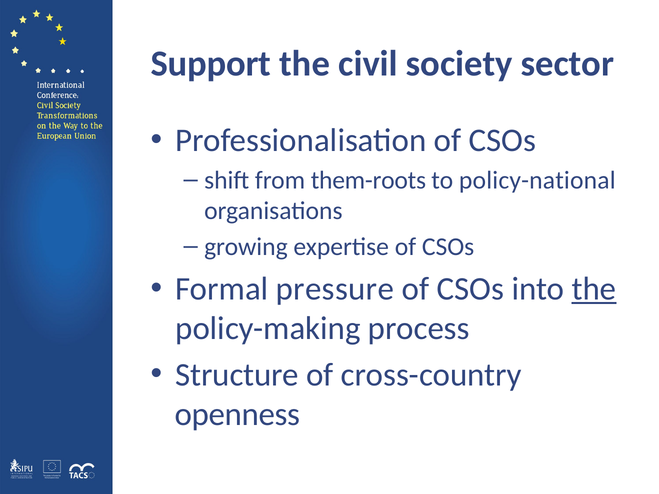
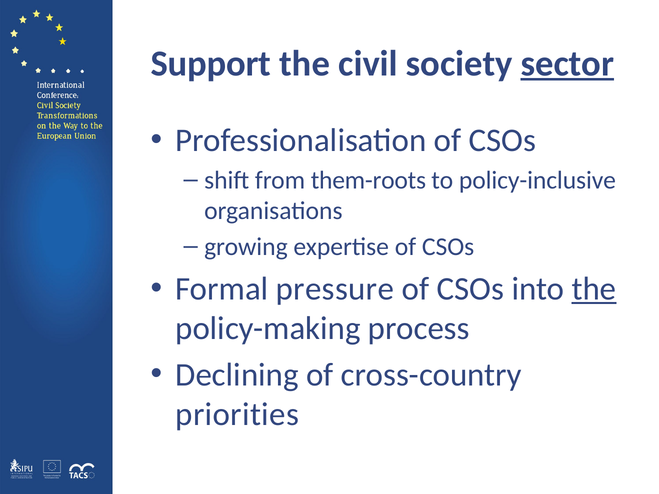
sector underline: none -> present (567, 64)
policy-national: policy-national -> policy-inclusive (537, 180)
Structure: Structure -> Declining (237, 375)
openness: openness -> priorities (237, 414)
